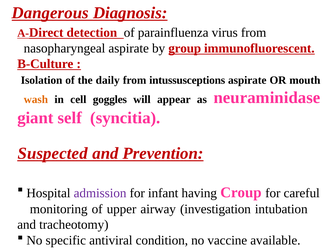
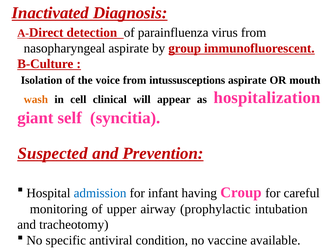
Dangerous: Dangerous -> Inactivated (50, 13)
daily: daily -> voice (108, 80)
goggles: goggles -> clinical (110, 100)
neuraminidase: neuraminidase -> hospitalization (267, 98)
admission colour: purple -> blue (100, 193)
investigation: investigation -> prophylactic (215, 209)
